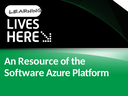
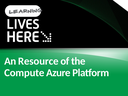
Software: Software -> Compute (24, 73)
